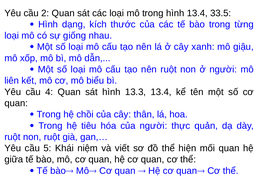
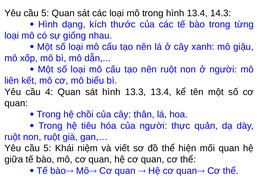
2: 2 -> 5 (45, 13)
33.5: 33.5 -> 14.3 (221, 13)
